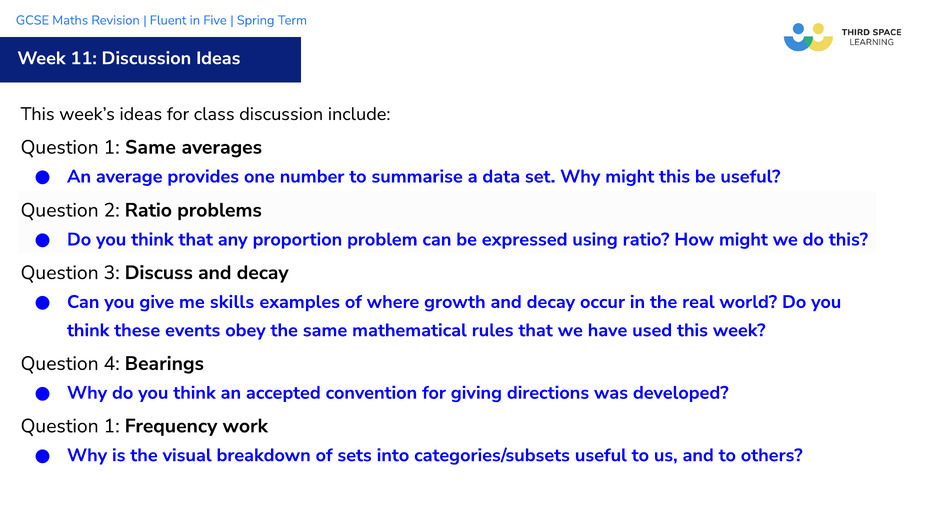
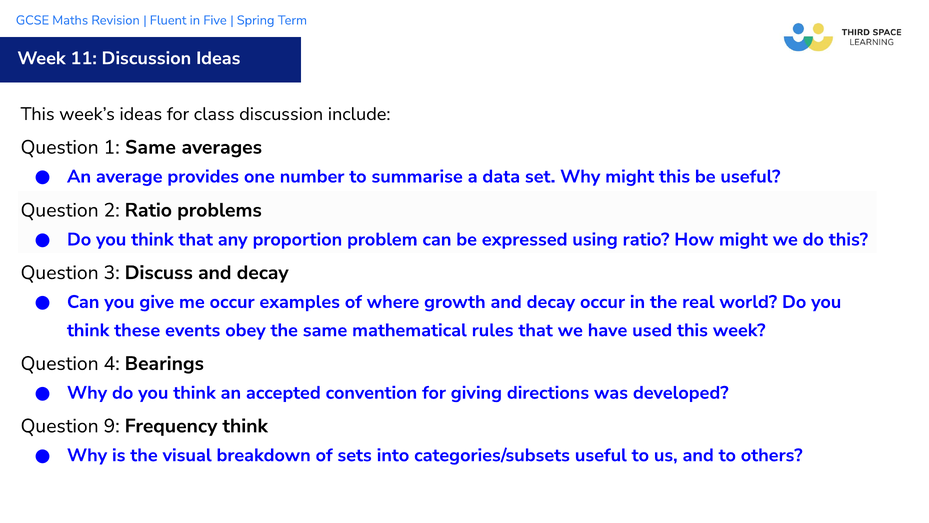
me skills: skills -> occur (232, 302)
1: 1 -> 9 (112, 426)
Frequency work: work -> think (245, 426)
